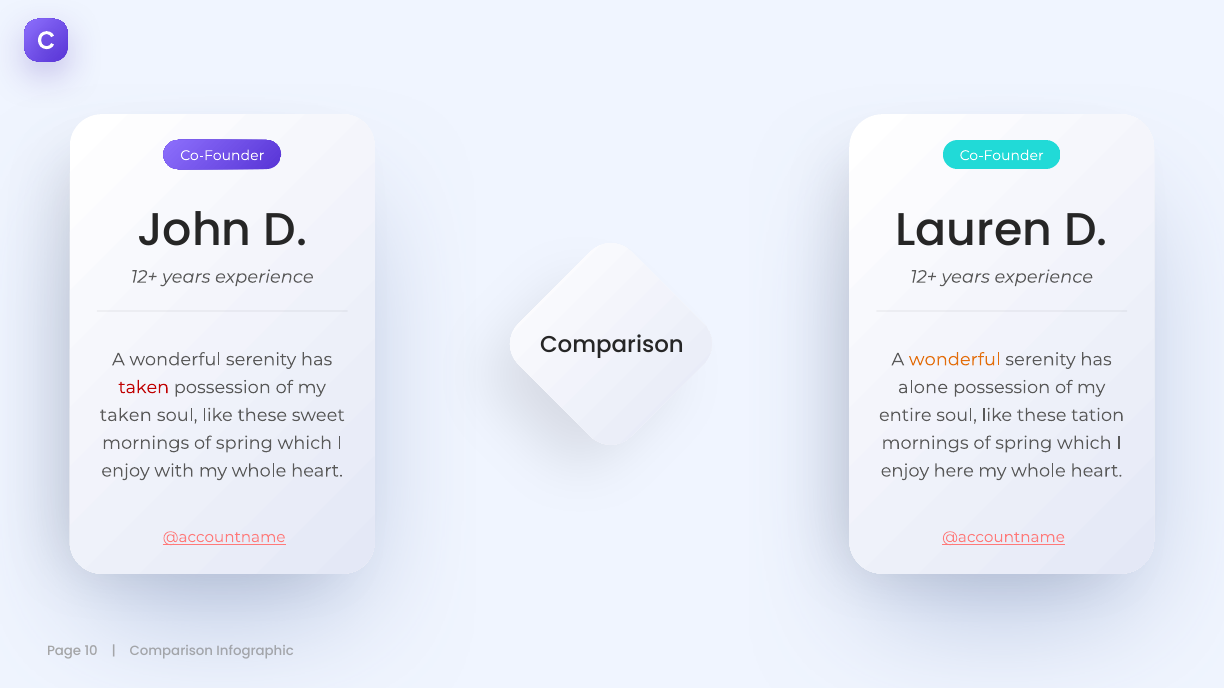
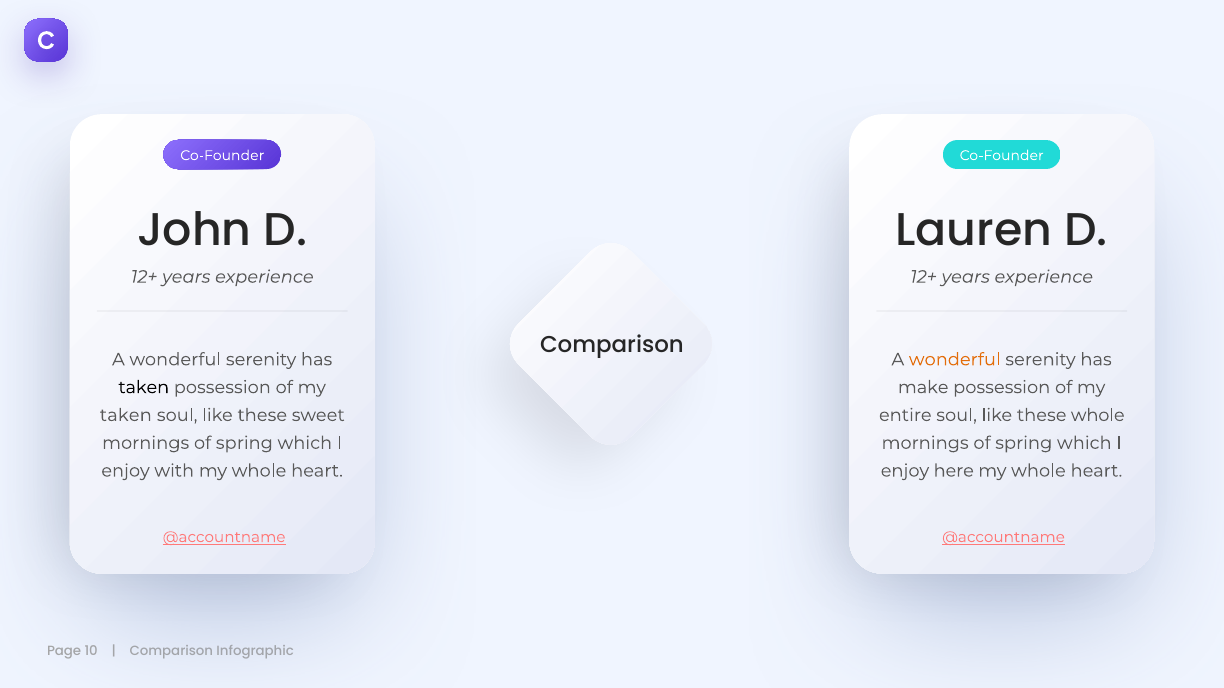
taken colour: red -> black (144, 388)
alone: alone -> make (923, 388)
these tation: tation -> whole (1098, 415)
